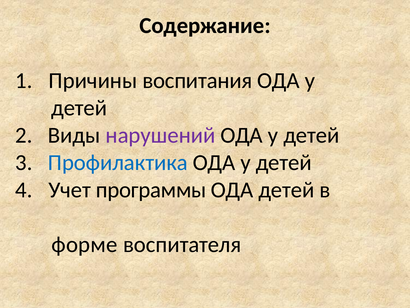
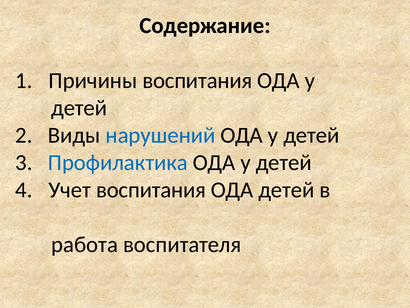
нарушений colour: purple -> blue (161, 135)
Учет программы: программы -> воспитания (151, 190)
форме: форме -> работа (85, 244)
